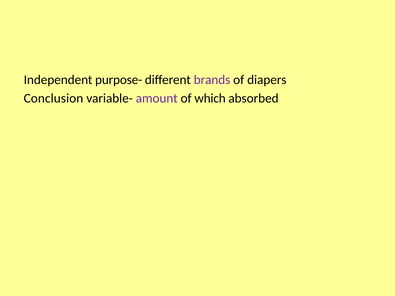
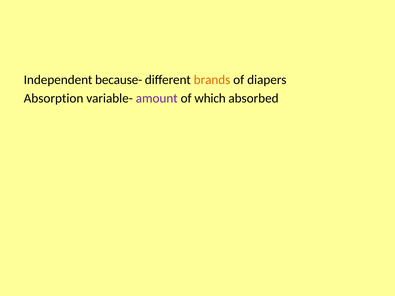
purpose-: purpose- -> because- (119, 80)
brands colour: purple -> orange (212, 80)
Conclusion: Conclusion -> Absorption (54, 98)
